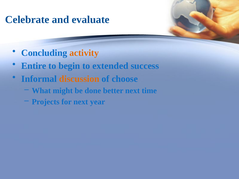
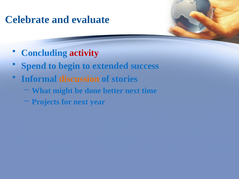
activity colour: orange -> red (84, 53)
Entire: Entire -> Spend (34, 66)
choose: choose -> stories (125, 79)
